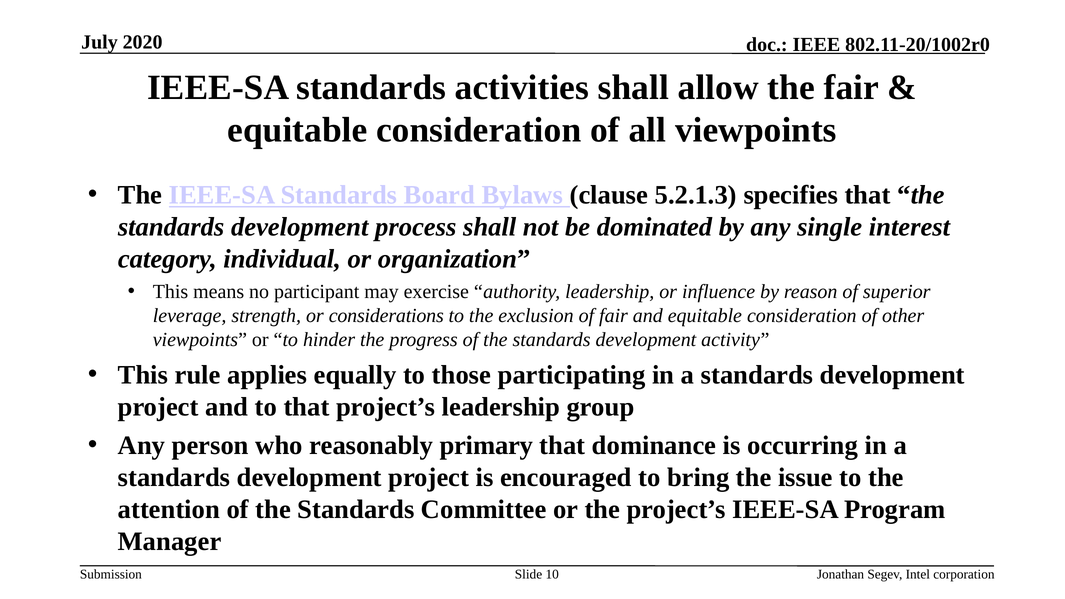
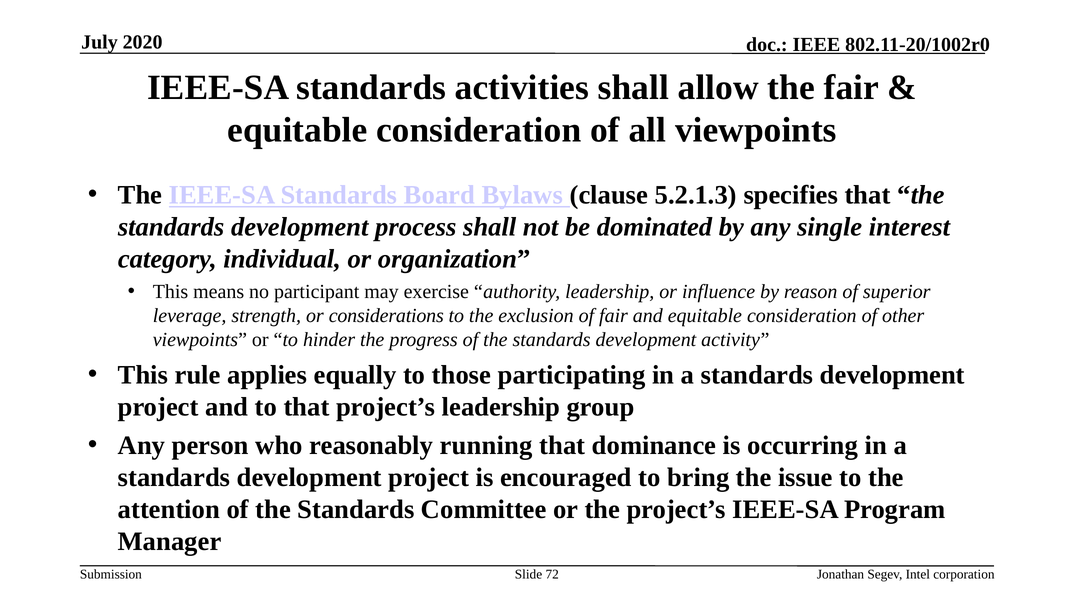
primary: primary -> running (486, 445)
10: 10 -> 72 (552, 575)
